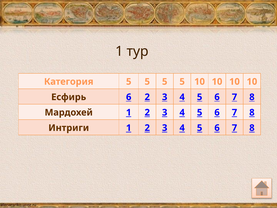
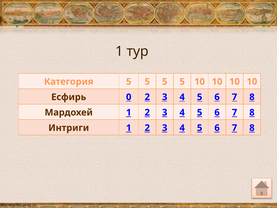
Есфирь 6: 6 -> 0 (129, 97)
